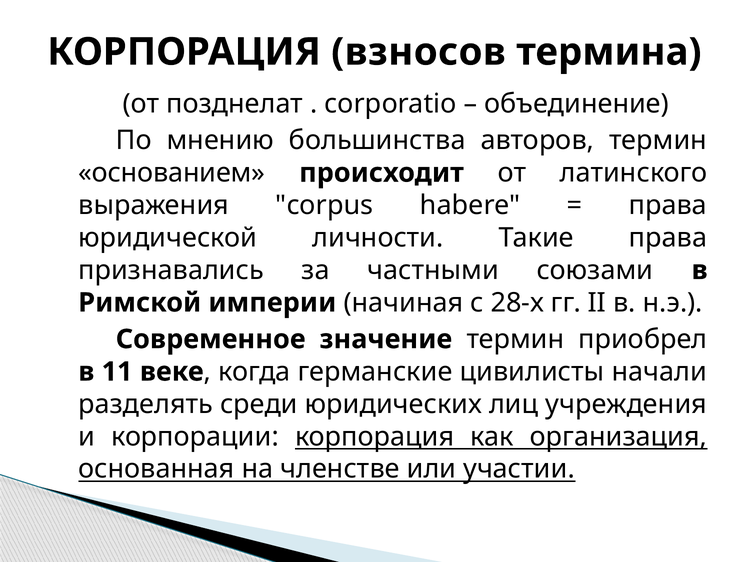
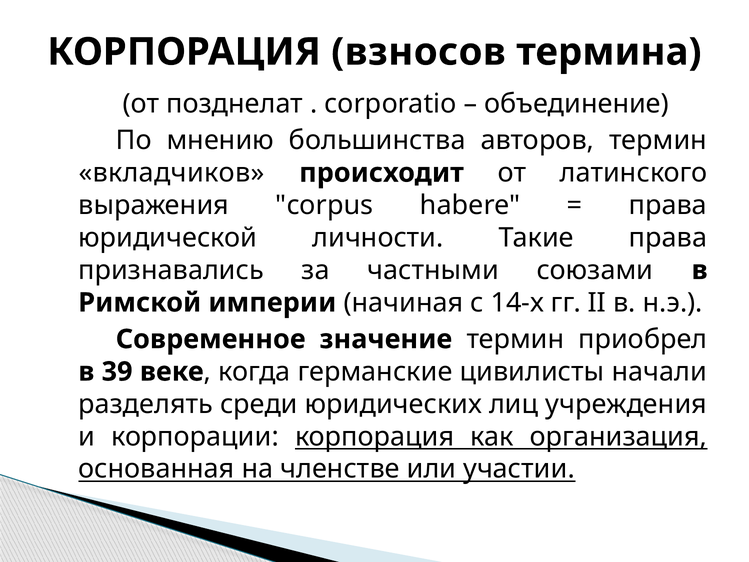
основанием: основанием -> вкладчиков (171, 173)
28-х: 28-х -> 14-х (517, 303)
11: 11 -> 39 (117, 372)
